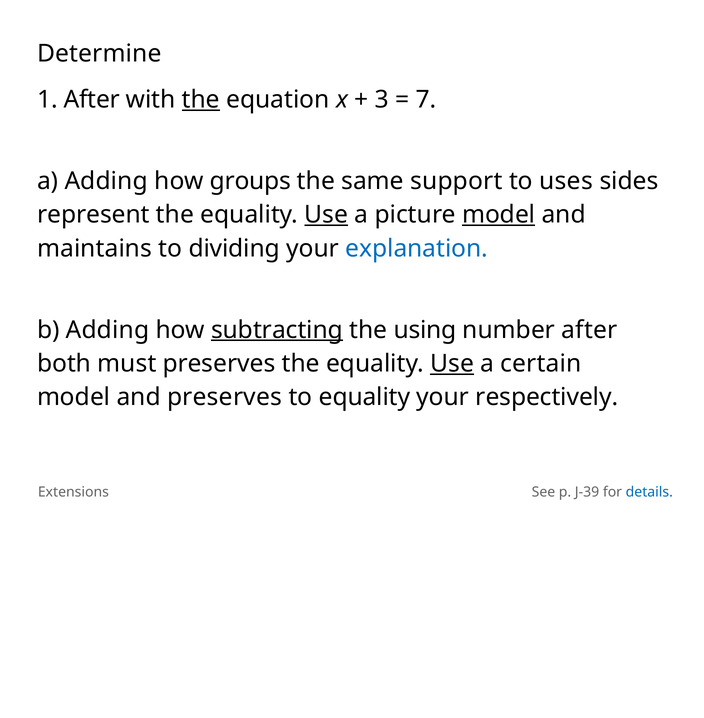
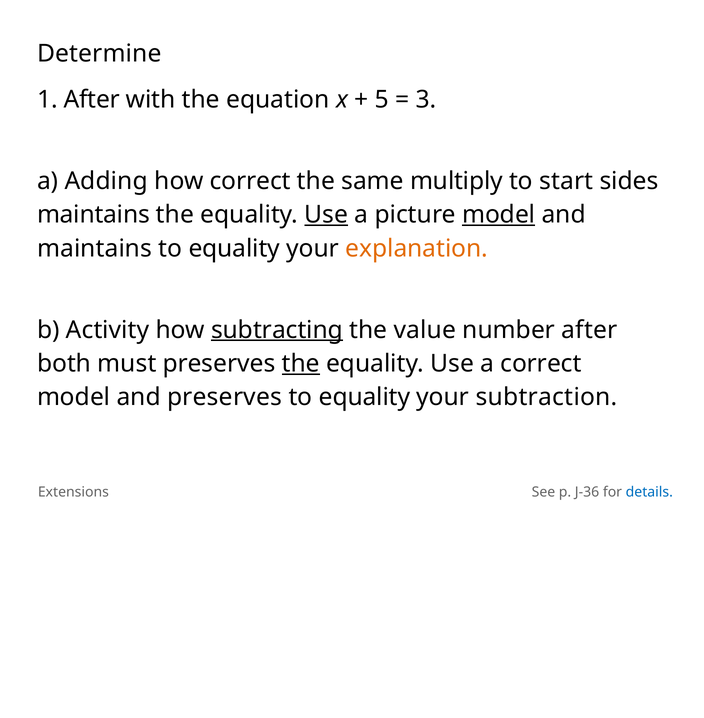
the underline: present -> none (201, 99)
3: 3 -> 5 (382, 99)
7: 7 -> 3 (426, 99)
how groups: groups -> correct (250, 181)
support: support -> multiply (456, 181)
uses: uses -> start (566, 181)
represent: represent -> maintains (93, 215)
dividing: dividing -> equality (234, 248)
explanation colour: blue -> orange (417, 248)
b Adding: Adding -> Activity (108, 330)
using: using -> value (425, 330)
the underline: none -> present (301, 364)
Use underline: present -> none (452, 364)
a certain: certain -> correct (541, 364)
respectively: respectively -> subtraction (547, 397)
J-39: J-39 -> J-36 (587, 492)
